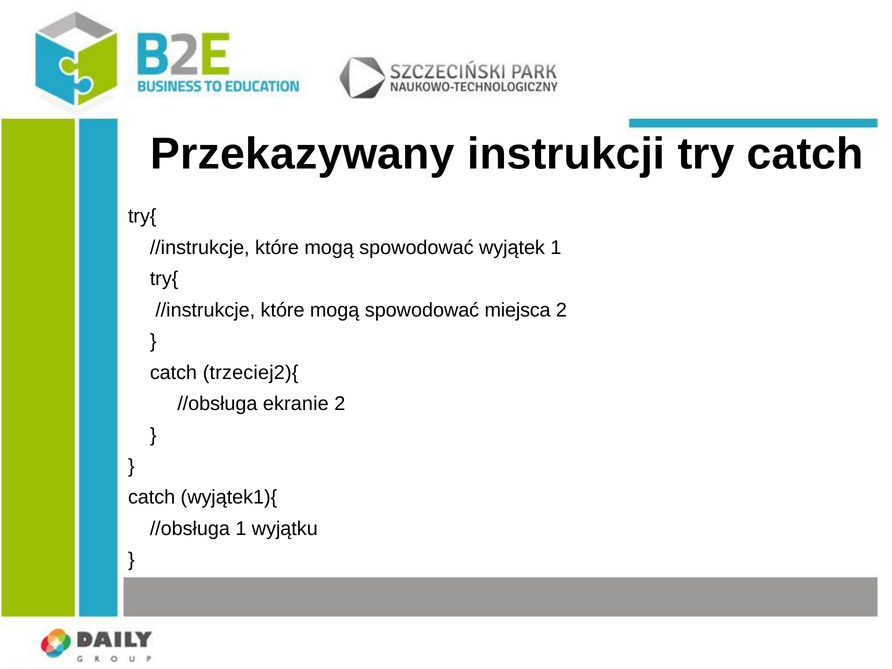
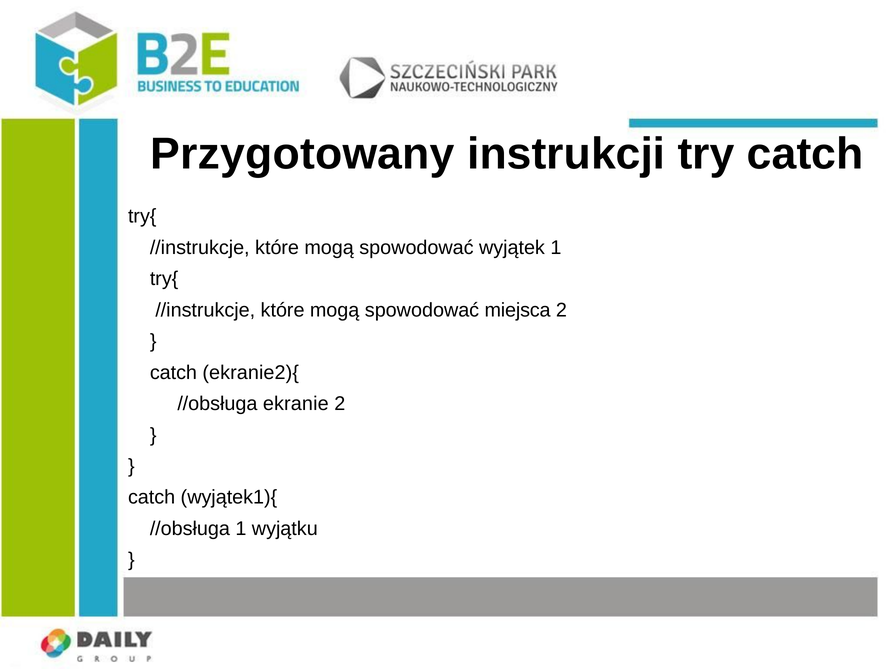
Przekazywany: Przekazywany -> Przygotowany (302, 154)
trzeciej2){: trzeciej2){ -> ekranie2){ (251, 373)
